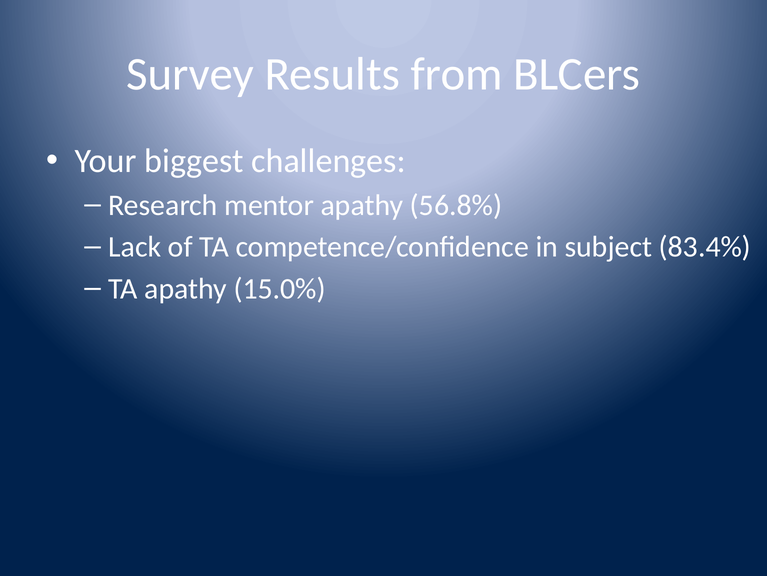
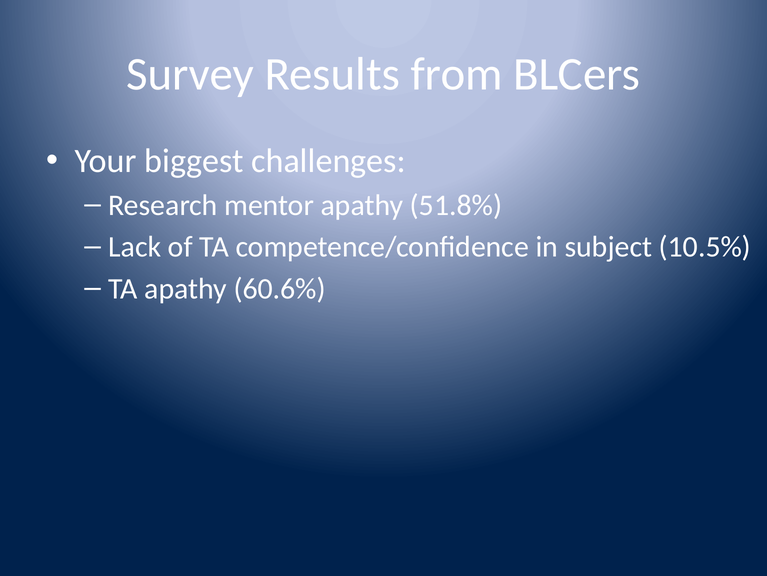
56.8%: 56.8% -> 51.8% (456, 205)
83.4%: 83.4% -> 10.5% (705, 247)
15.0%: 15.0% -> 60.6% (280, 288)
